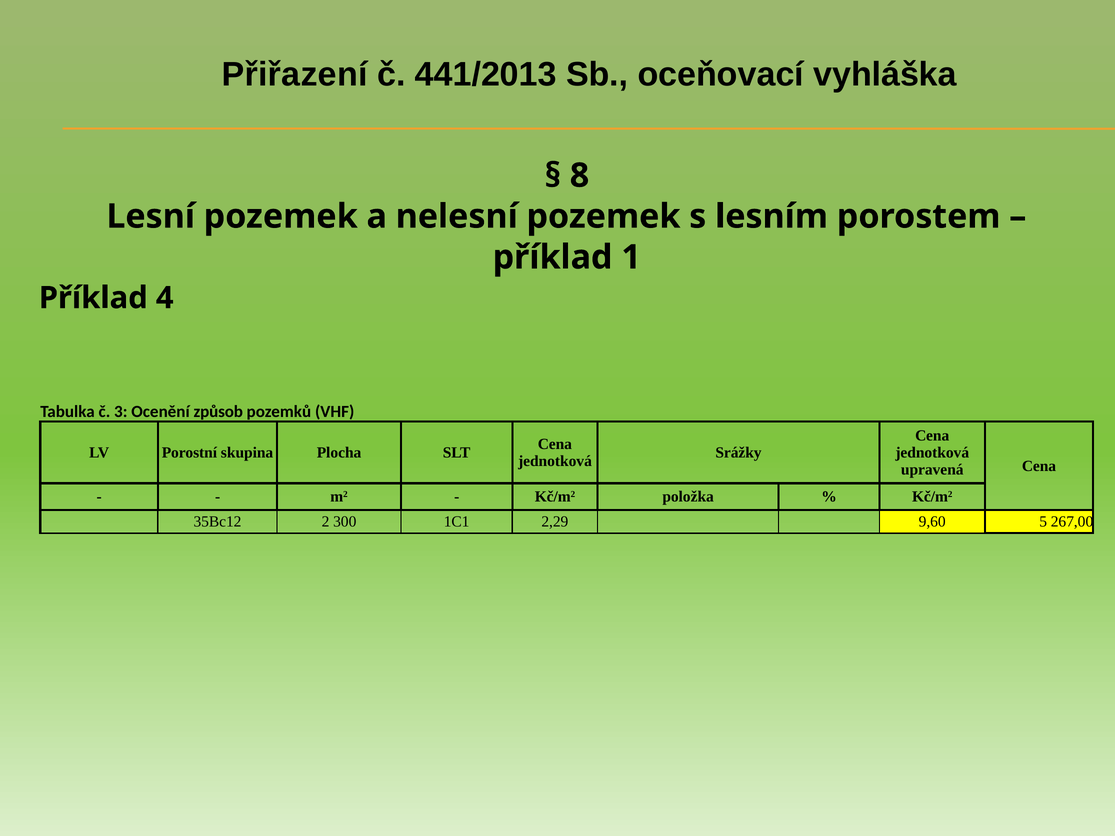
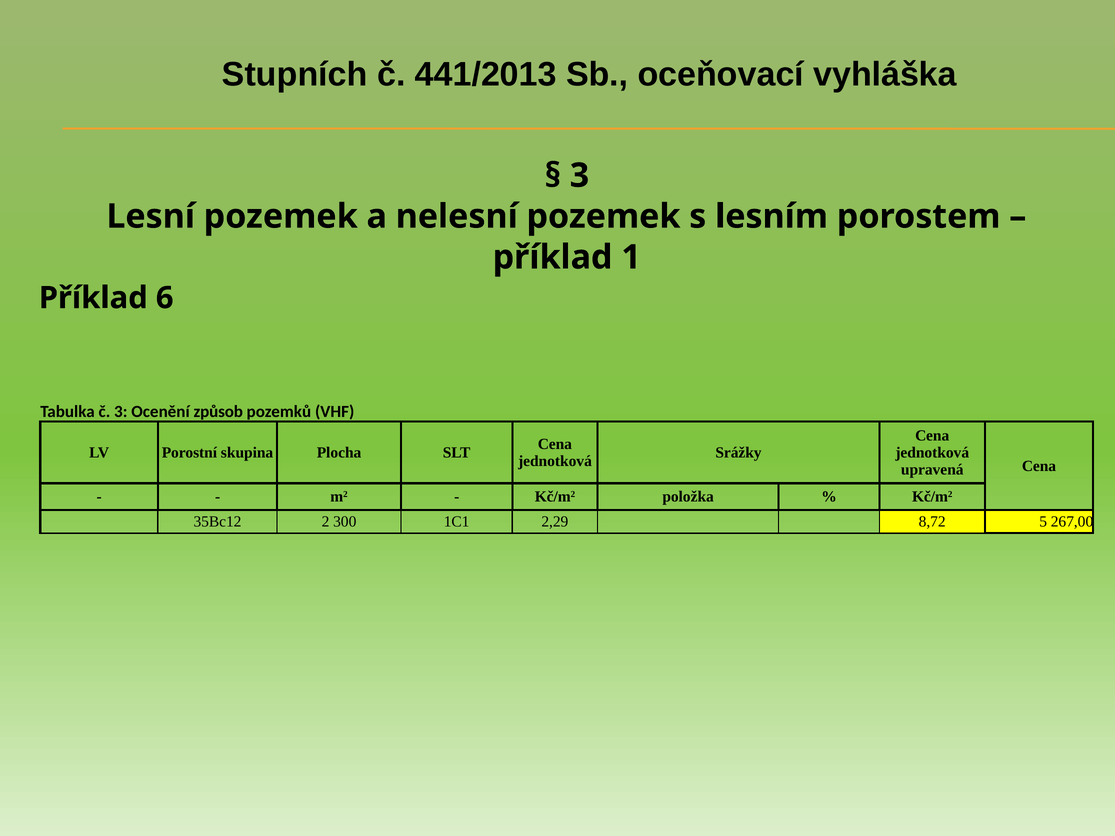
Přiřazení: Přiřazení -> Stupních (295, 74)
8: 8 -> 3 (579, 176)
4: 4 -> 6 (165, 298)
9,60: 9,60 -> 8,72 (932, 522)
